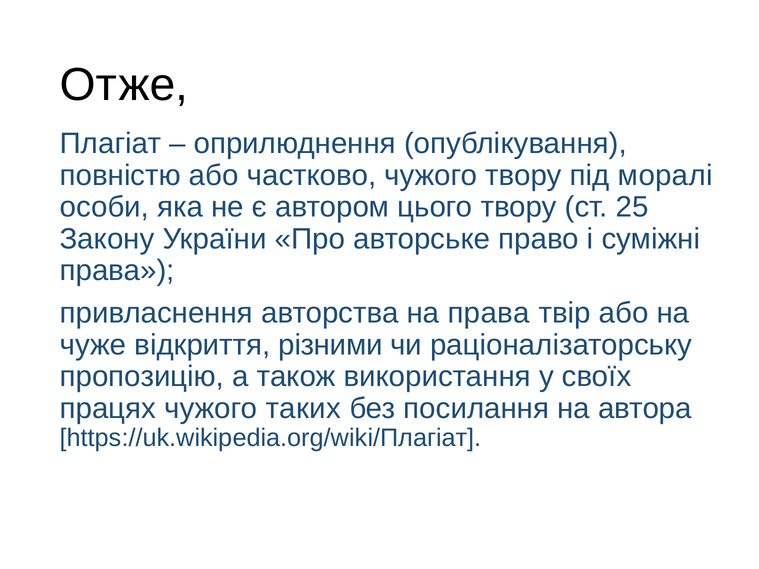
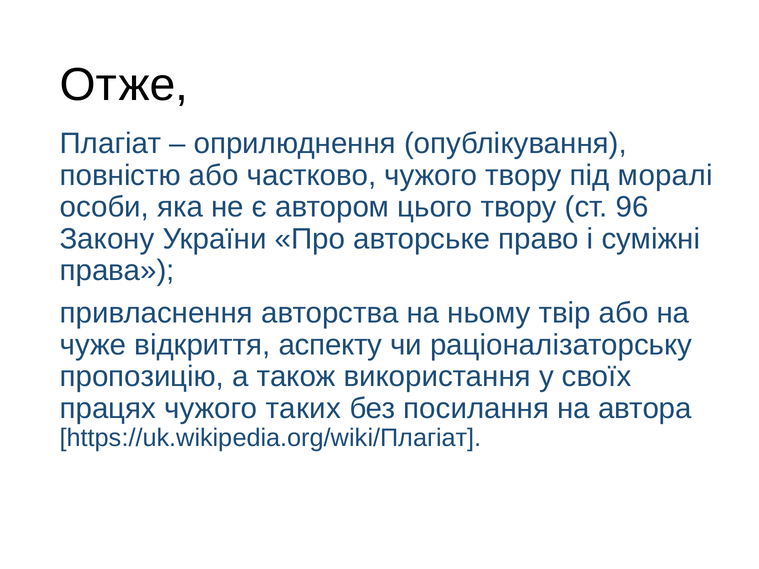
25: 25 -> 96 (632, 207)
на права: права -> ньому (489, 313)
різними: різними -> аспекту (330, 345)
